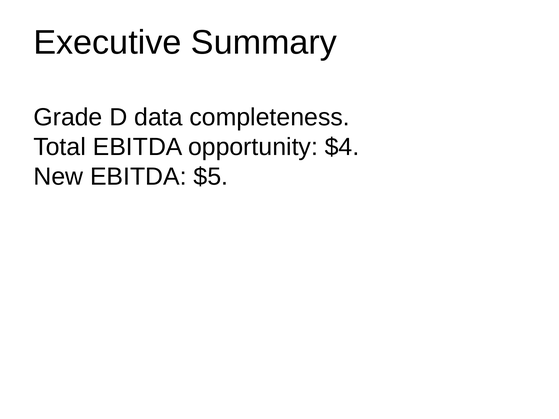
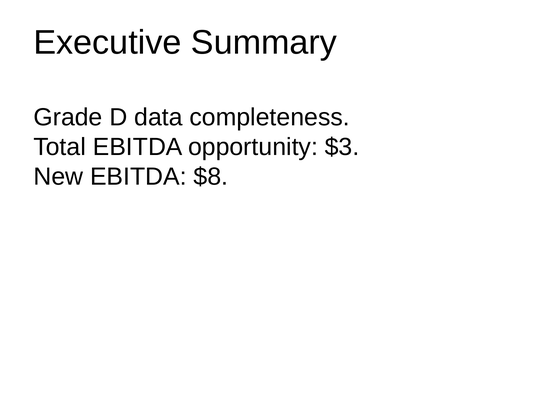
$4: $4 -> $3 (342, 147)
$5: $5 -> $8 (211, 177)
